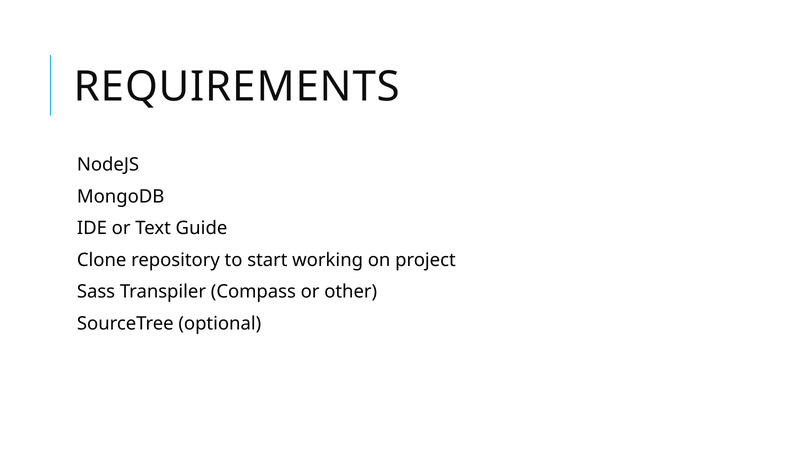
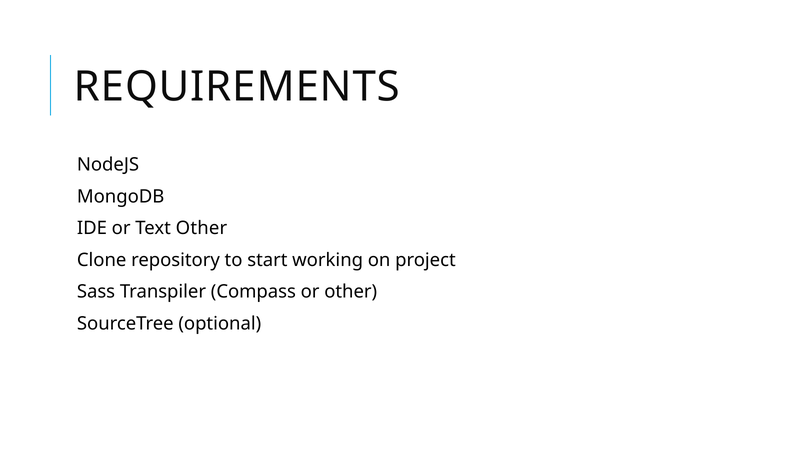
Text Guide: Guide -> Other (201, 228)
